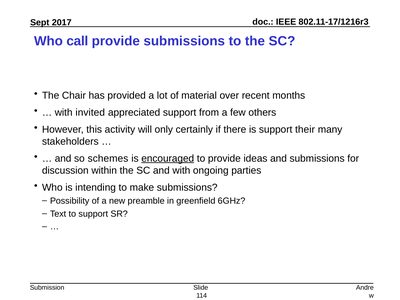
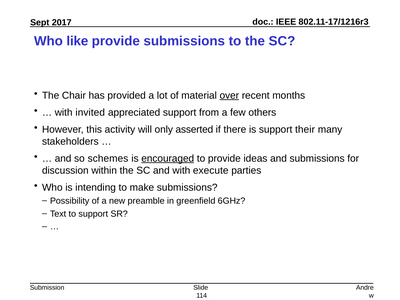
call: call -> like (77, 41)
over underline: none -> present (229, 95)
certainly: certainly -> asserted (194, 129)
ongoing: ongoing -> execute (211, 170)
